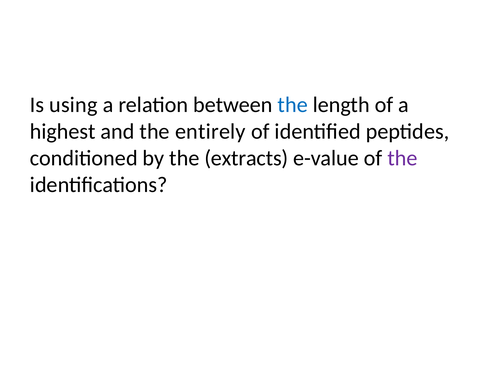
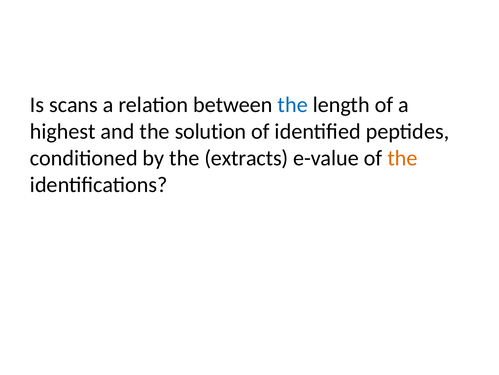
using: using -> scans (74, 105)
entirely: entirely -> solution (210, 131)
the colour: purple -> orange (402, 158)
